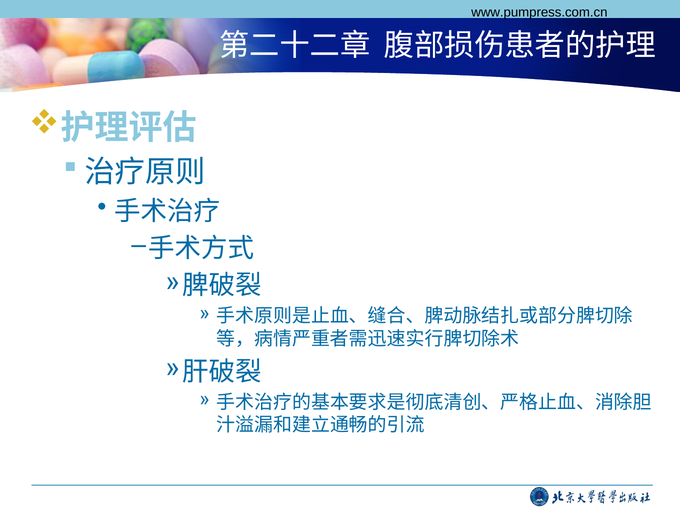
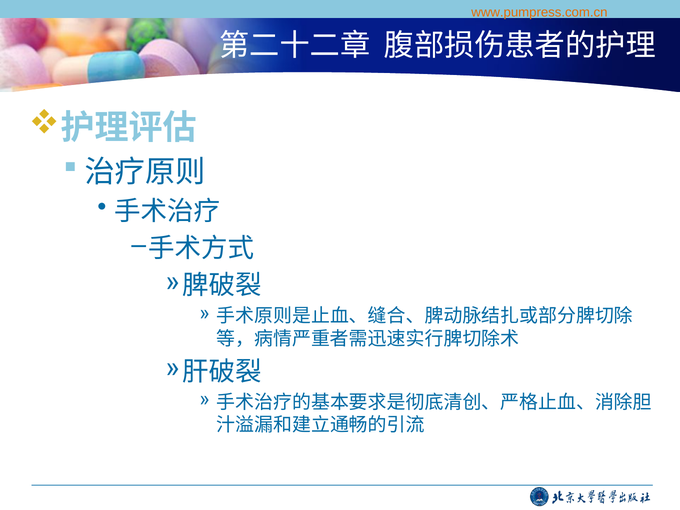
www.pumpress.com.cn colour: black -> orange (539, 12)
